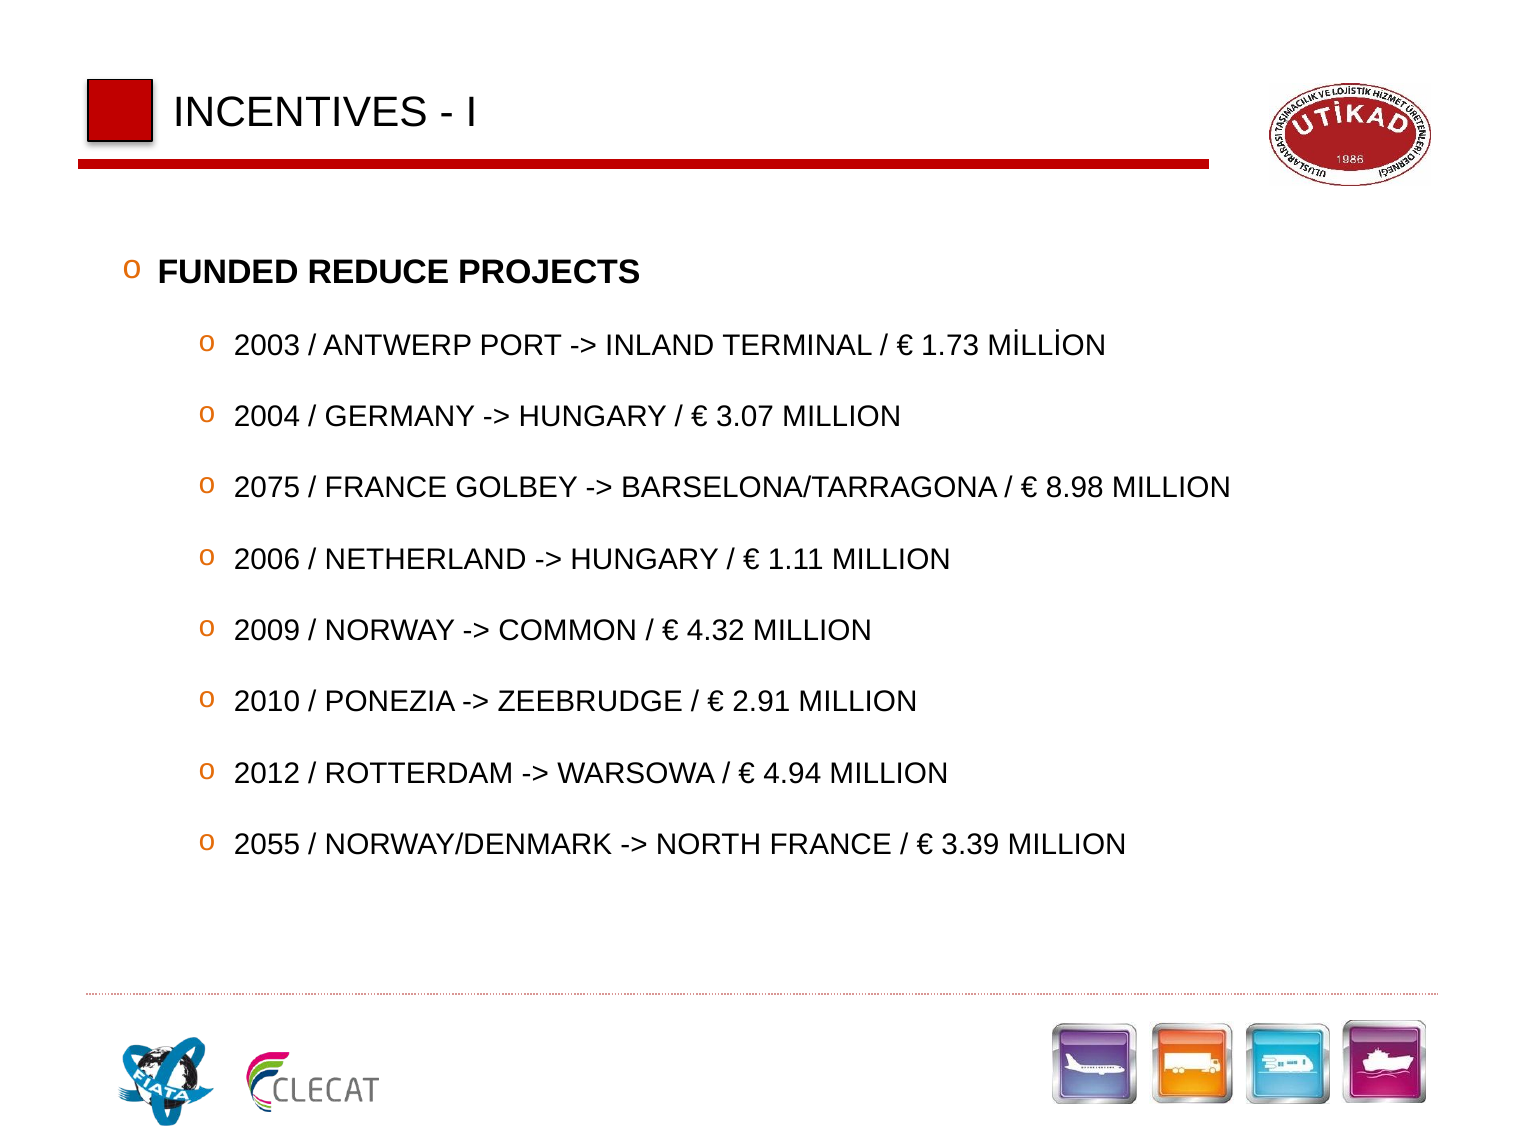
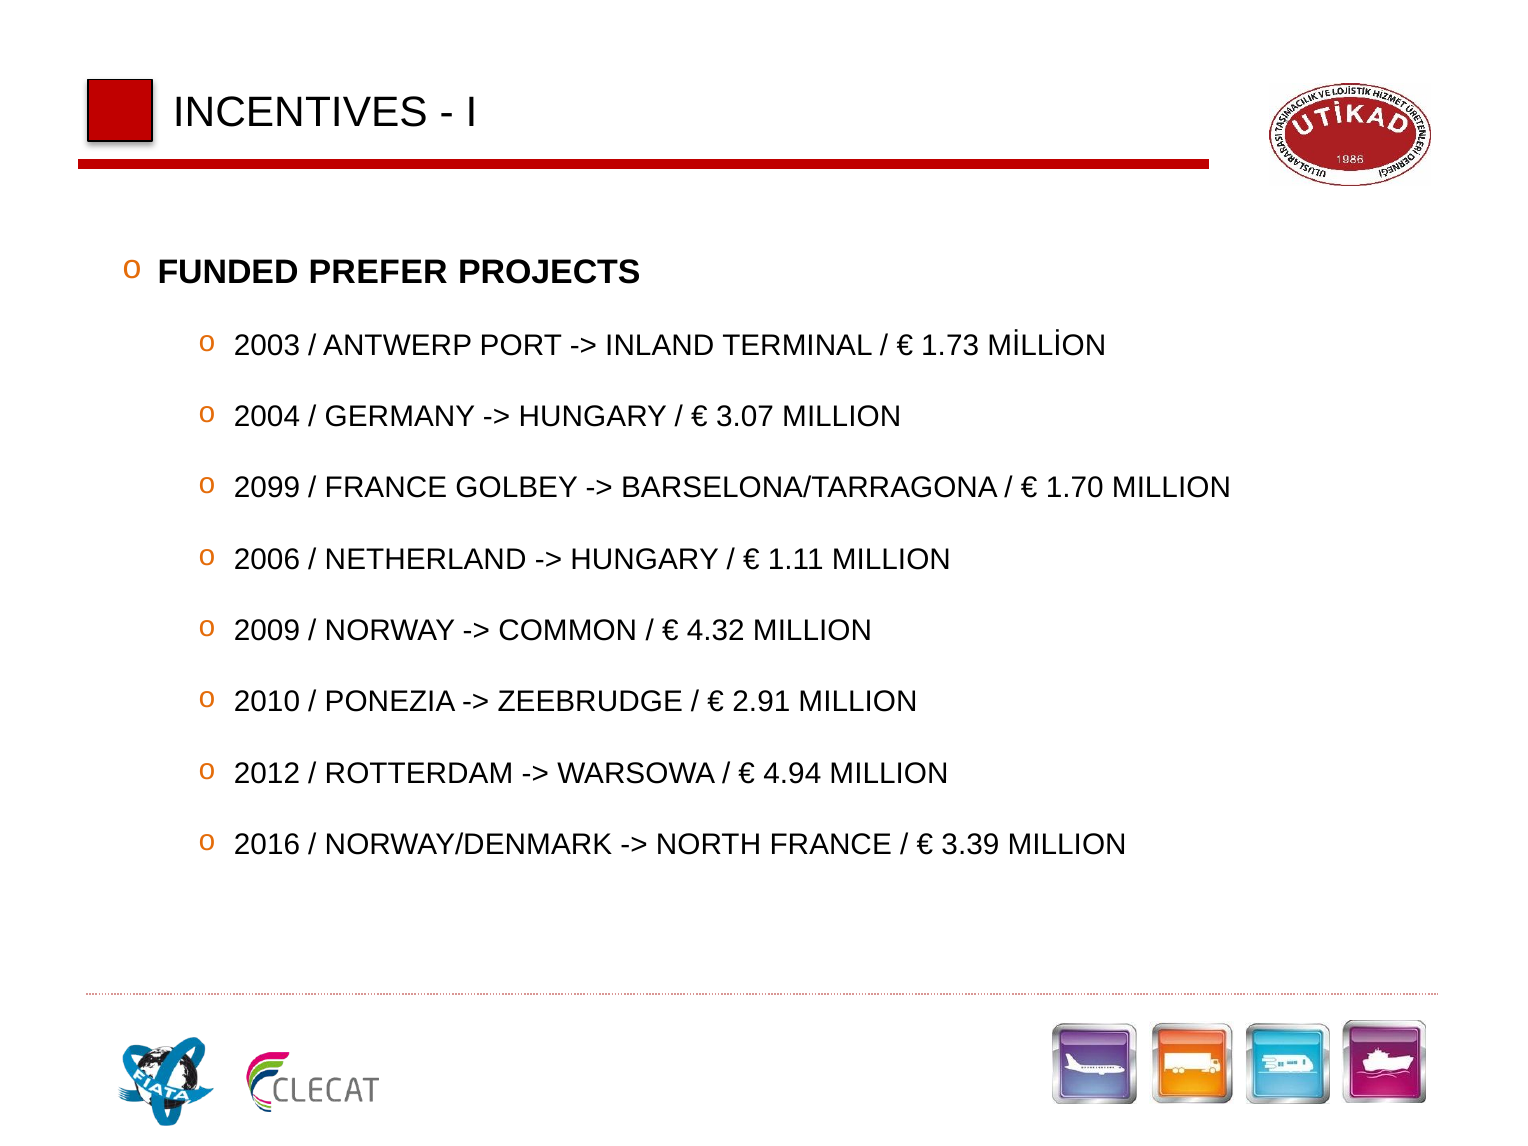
REDUCE: REDUCE -> PREFER (378, 272)
2075: 2075 -> 2099 (267, 488)
8.98: 8.98 -> 1.70 (1075, 488)
2055: 2055 -> 2016 (267, 845)
